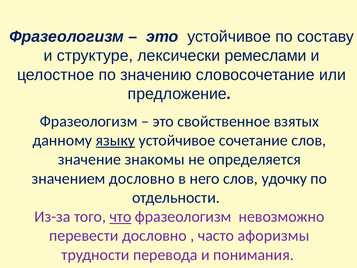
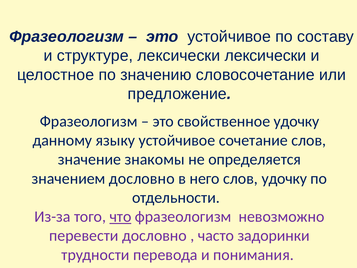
лексически ремеслами: ремеслами -> лексически (266, 56)
свойственное взятых: взятых -> удочку (296, 121)
языку underline: present -> none (115, 140)
афоризмы: афоризмы -> задоринки (274, 236)
